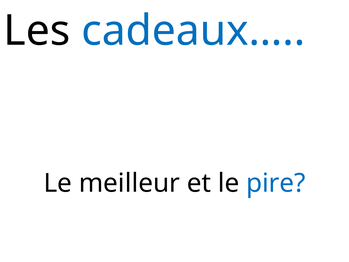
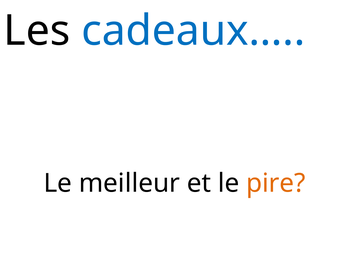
pire colour: blue -> orange (276, 183)
